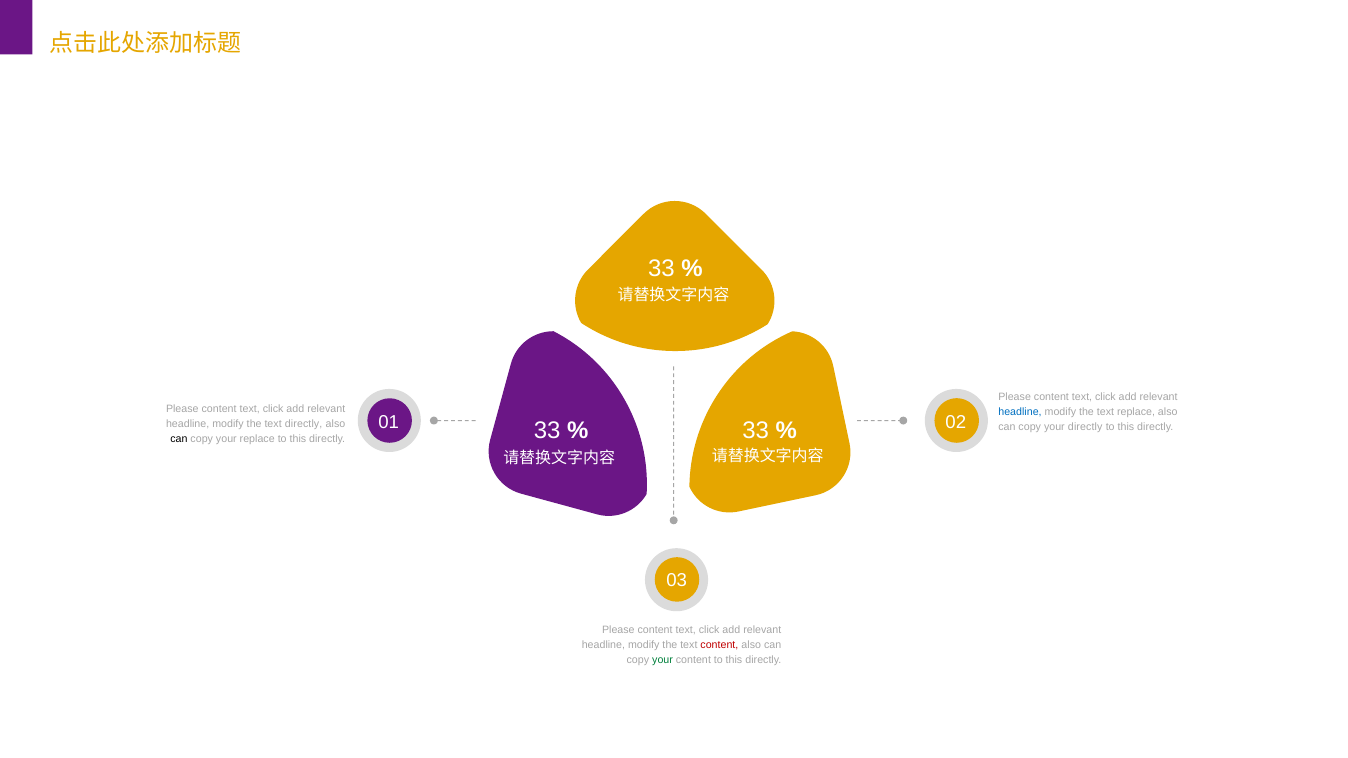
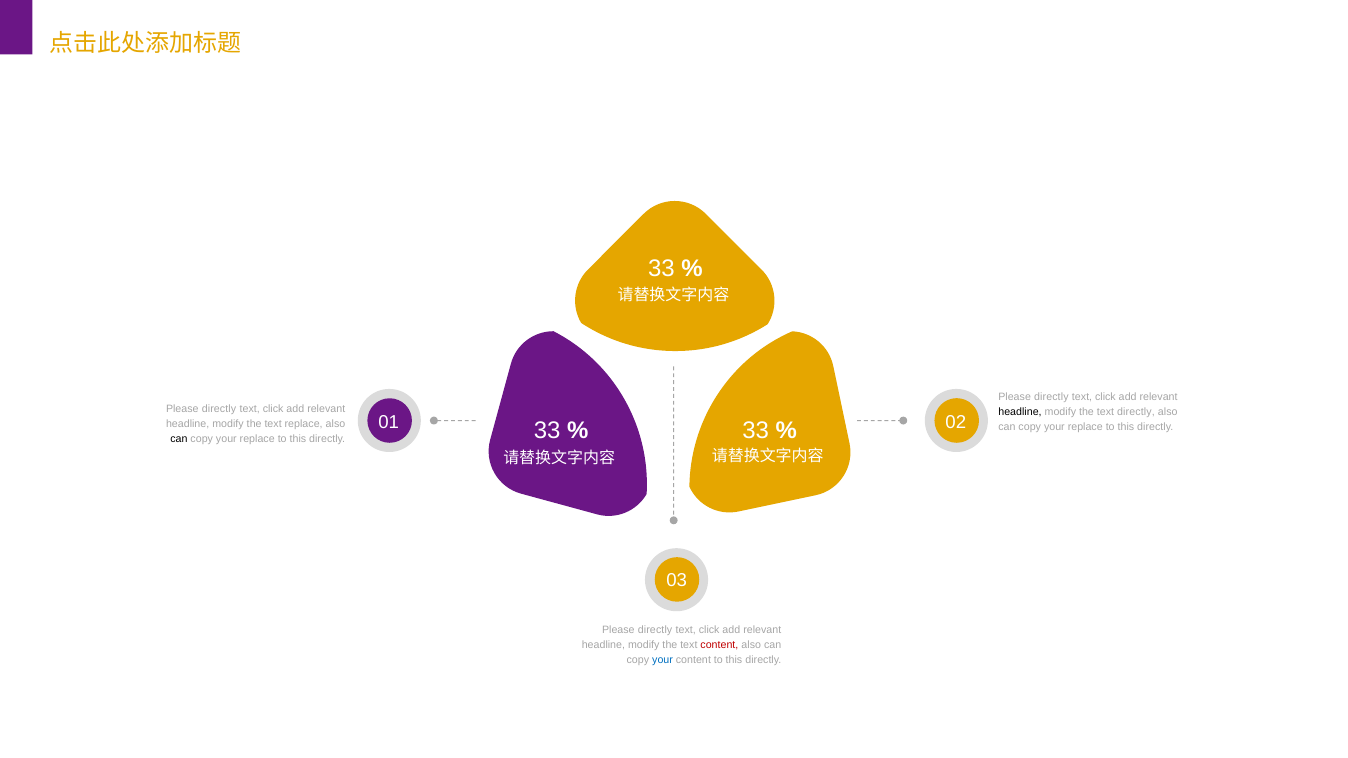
content: content -> directly (1051, 397)
content: content -> directly (219, 409)
headline colour: blue -> black (1020, 412)
text replace: replace -> directly (1136, 412)
text directly: directly -> replace (304, 424)
directly: directly -> replace (1085, 427)
content: content -> directly (655, 630)
your colour: green -> blue (663, 661)
